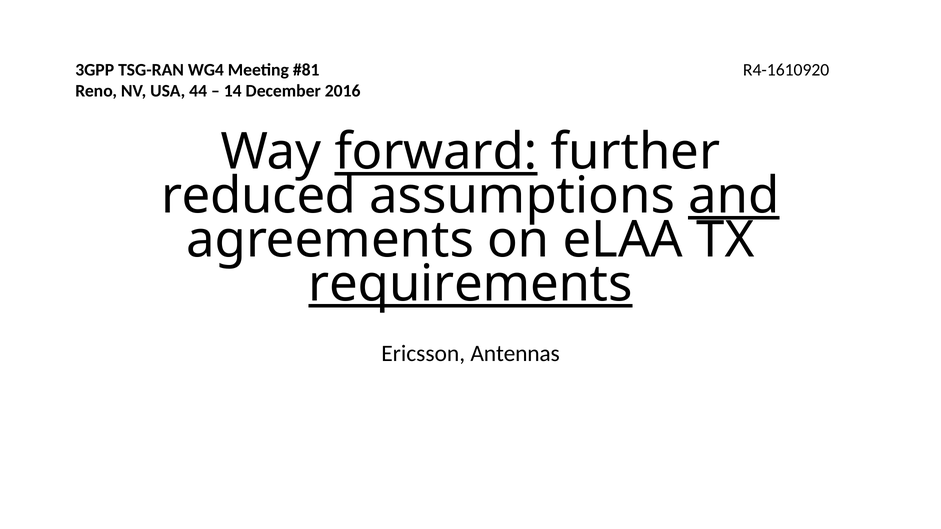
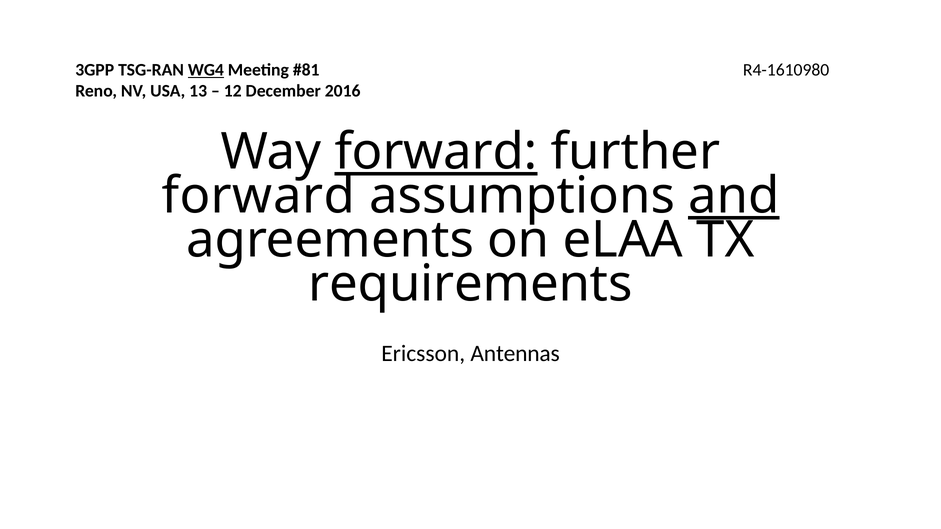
WG4 underline: none -> present (206, 70)
R4-1610920: R4-1610920 -> R4-1610980 (786, 70)
44: 44 -> 13 (198, 91)
14: 14 -> 12 (233, 91)
reduced: reduced -> forward (258, 196)
requirements underline: present -> none (471, 284)
